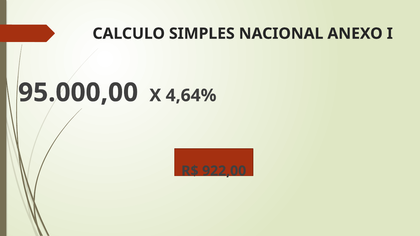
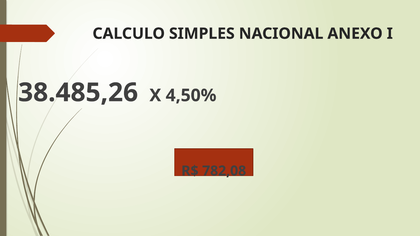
95.000,00: 95.000,00 -> 38.485,26 (78, 93)
4,64%: 4,64% -> 4,50% (191, 96)
922,00: 922,00 -> 782,08 (224, 171)
